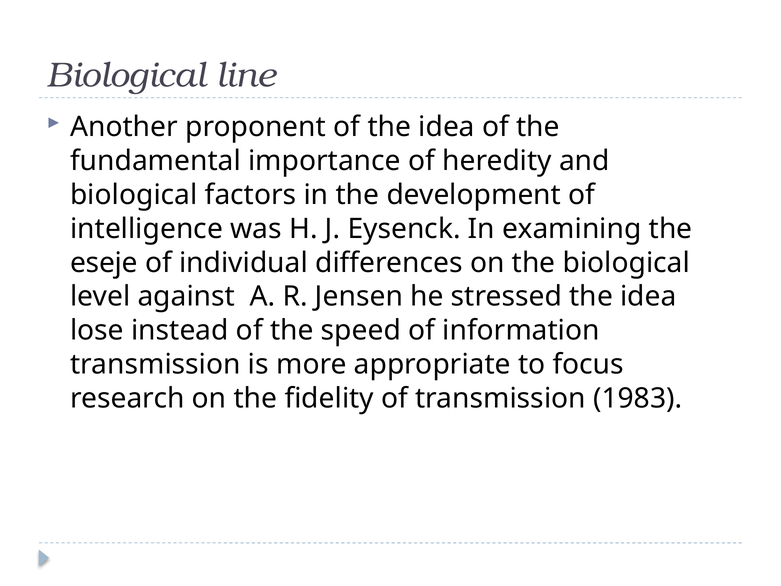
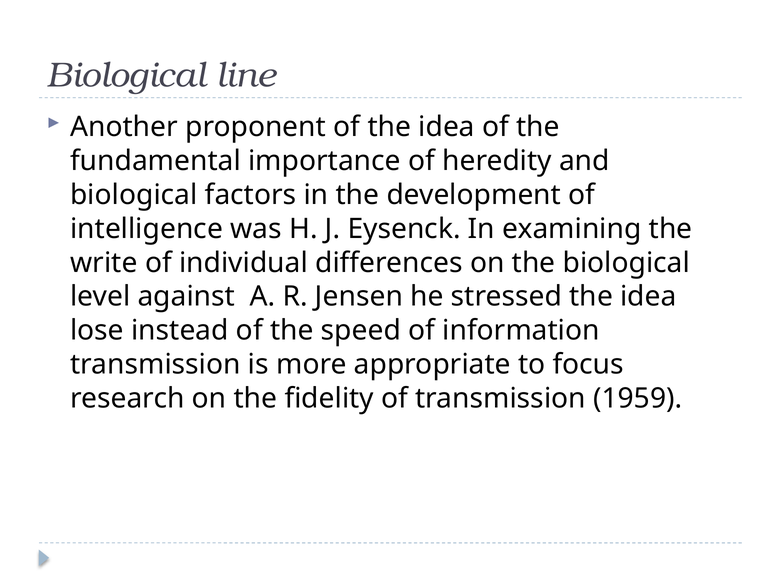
eseje: eseje -> write (104, 263)
1983: 1983 -> 1959 (638, 398)
